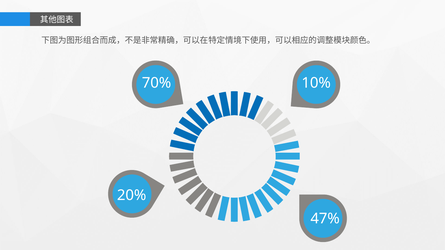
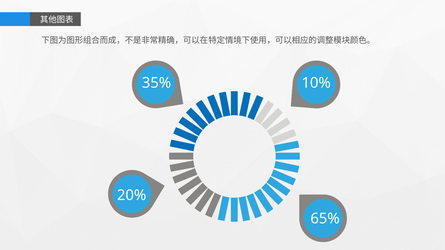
70%: 70% -> 35% (157, 83)
47%: 47% -> 65% (325, 219)
